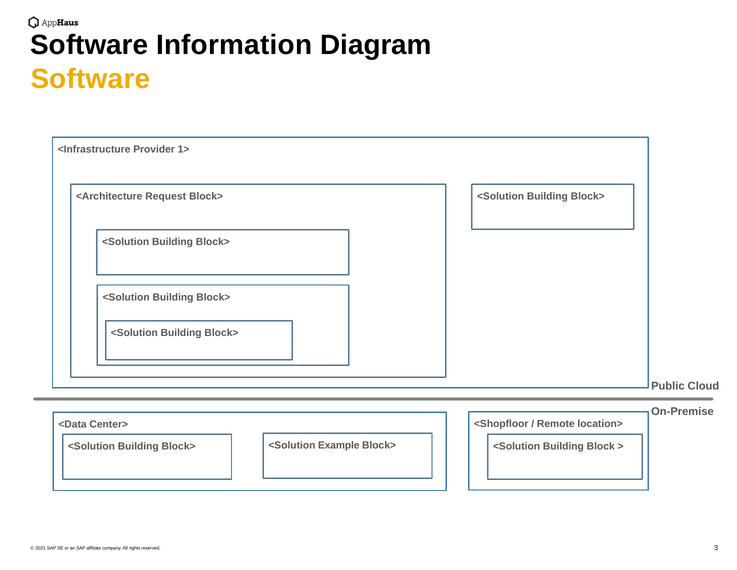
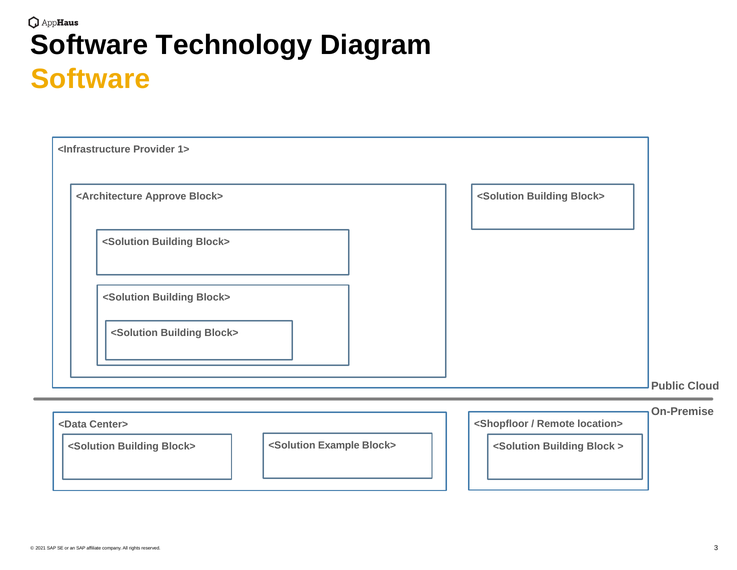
Information: Information -> Technology (234, 45)
Request: Request -> Approve (166, 196)
